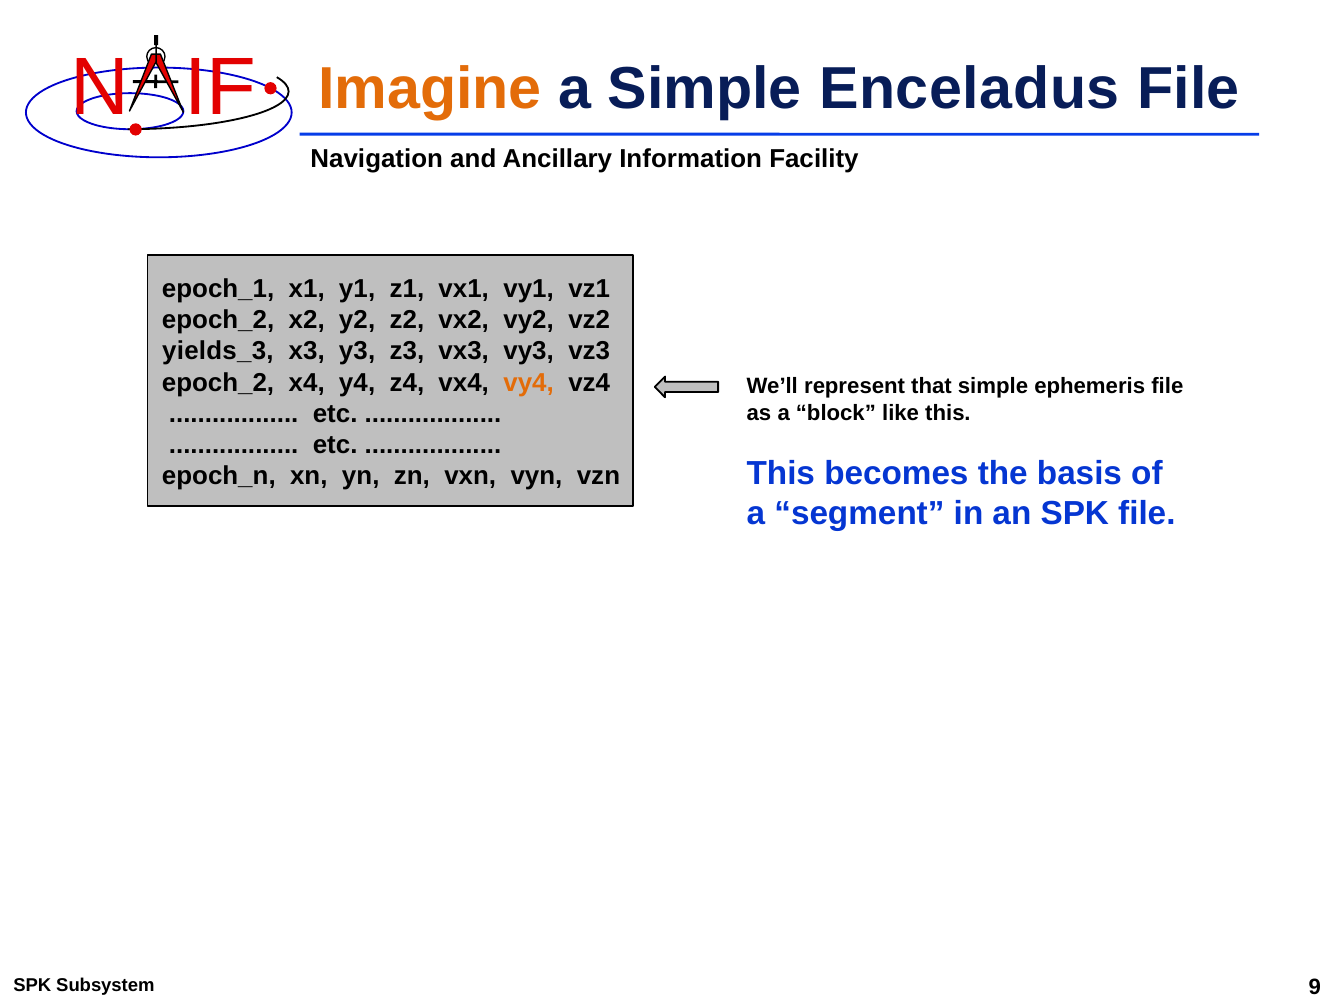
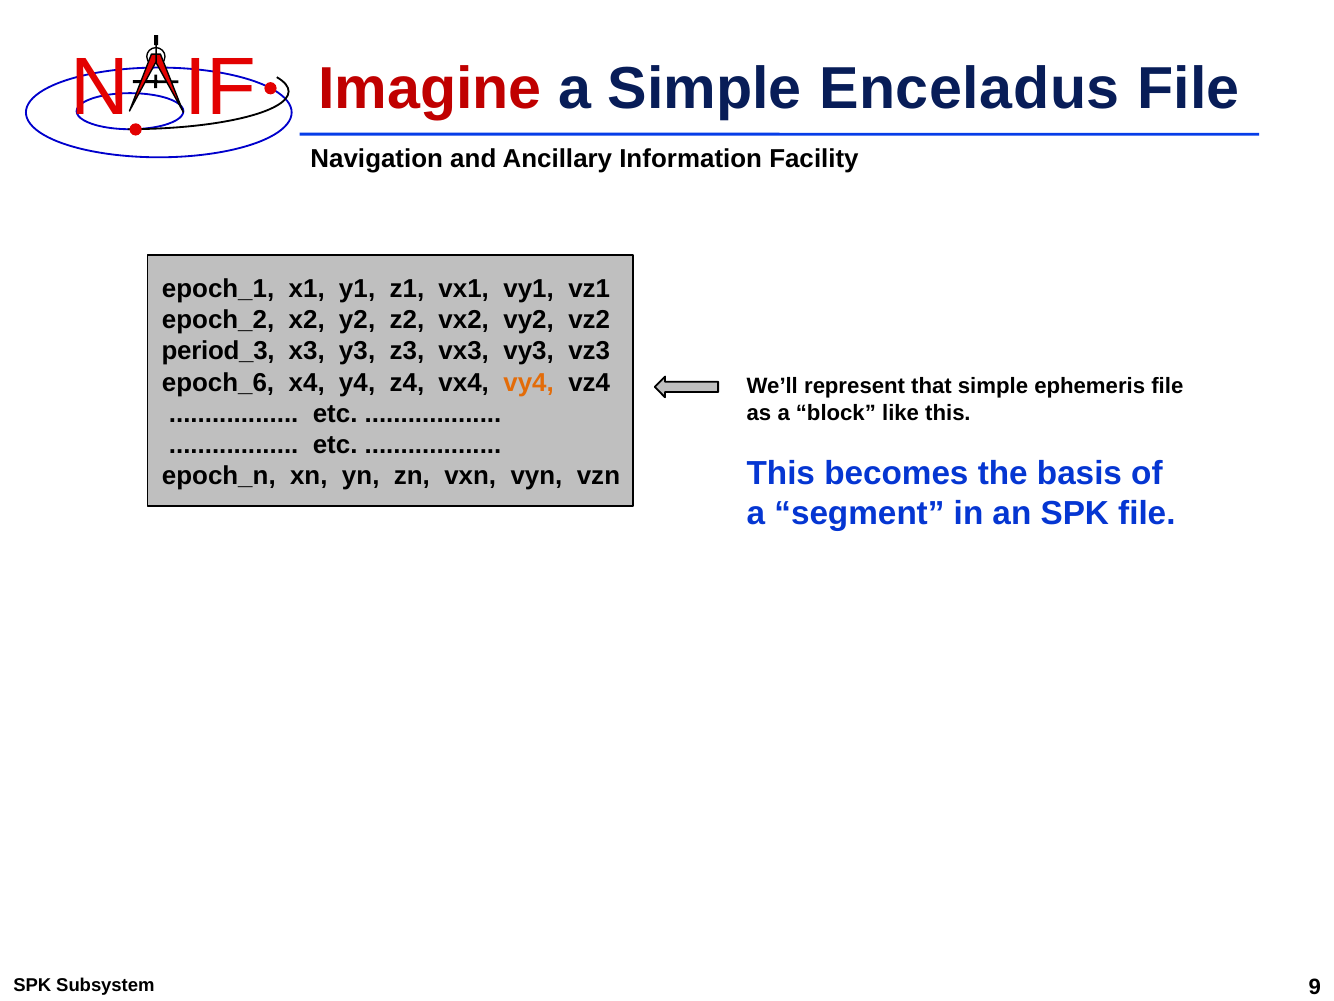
Imagine colour: orange -> red (430, 89)
yields_3: yields_3 -> period_3 (218, 351)
epoch_2: epoch_2 -> epoch_6 (218, 382)
